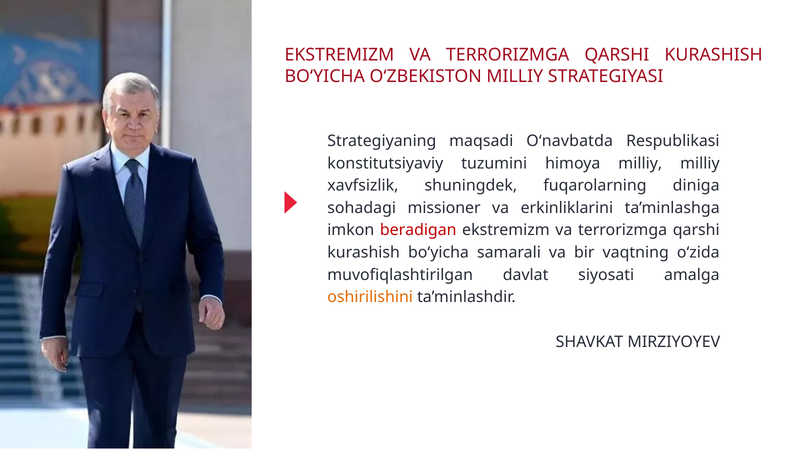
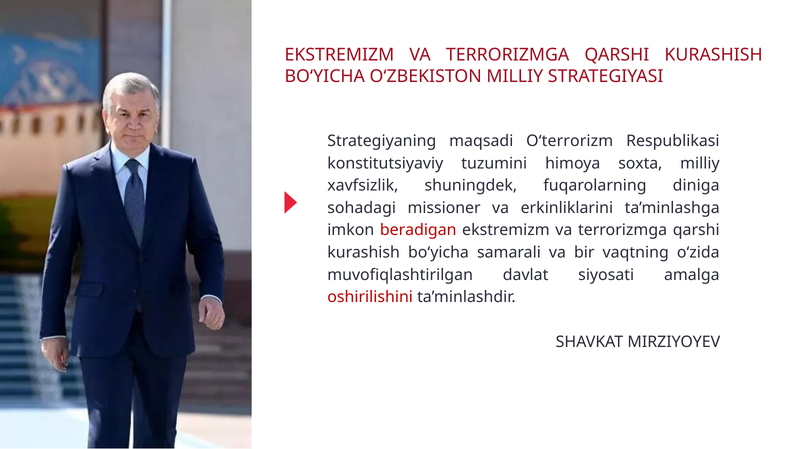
O‘navbatda: O‘navbatda -> O‘terrorizm (570, 141)
himoya milliy: milliy -> soxta (640, 163)
oshirilishini colour: orange -> red (370, 297)
